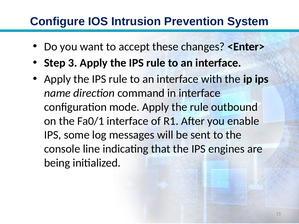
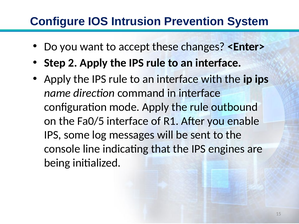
3: 3 -> 2 (73, 63)
Fa0/1: Fa0/1 -> Fa0/5 (91, 121)
